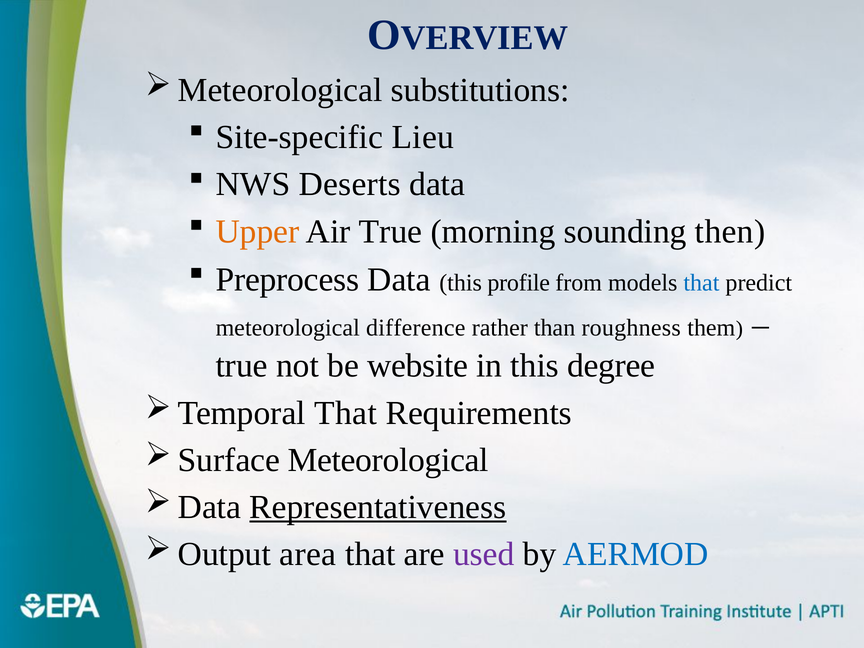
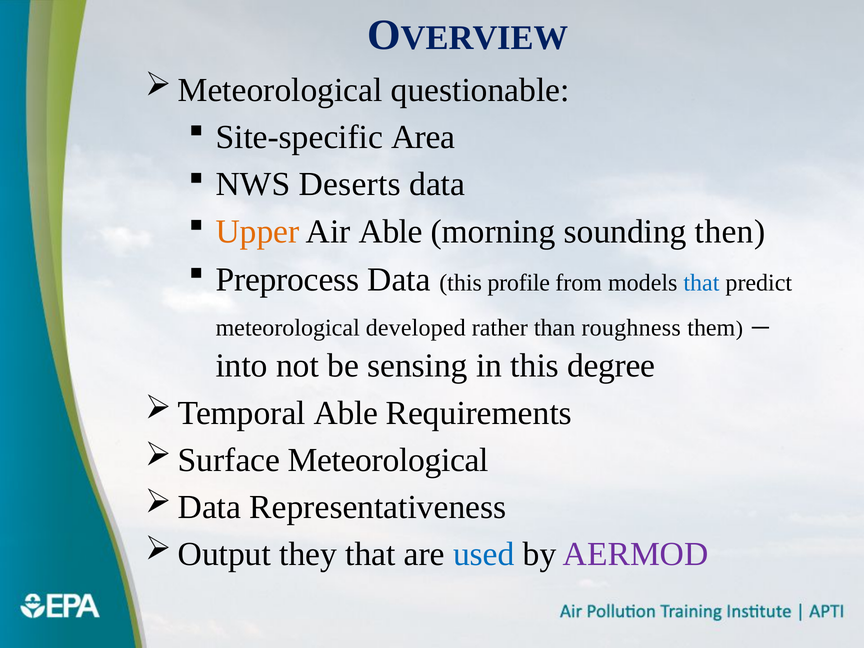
substitutions: substitutions -> questionable (480, 90)
Lieu: Lieu -> Area (423, 137)
Air True: True -> Able (391, 231)
difference: difference -> developed (416, 328)
true: true -> into (242, 366)
website: website -> sensing (418, 366)
That: That -> Able (346, 413)
Representativeness underline: present -> none (378, 507)
area: area -> they (308, 554)
used colour: purple -> blue (484, 554)
AERMOD colour: blue -> purple (636, 554)
